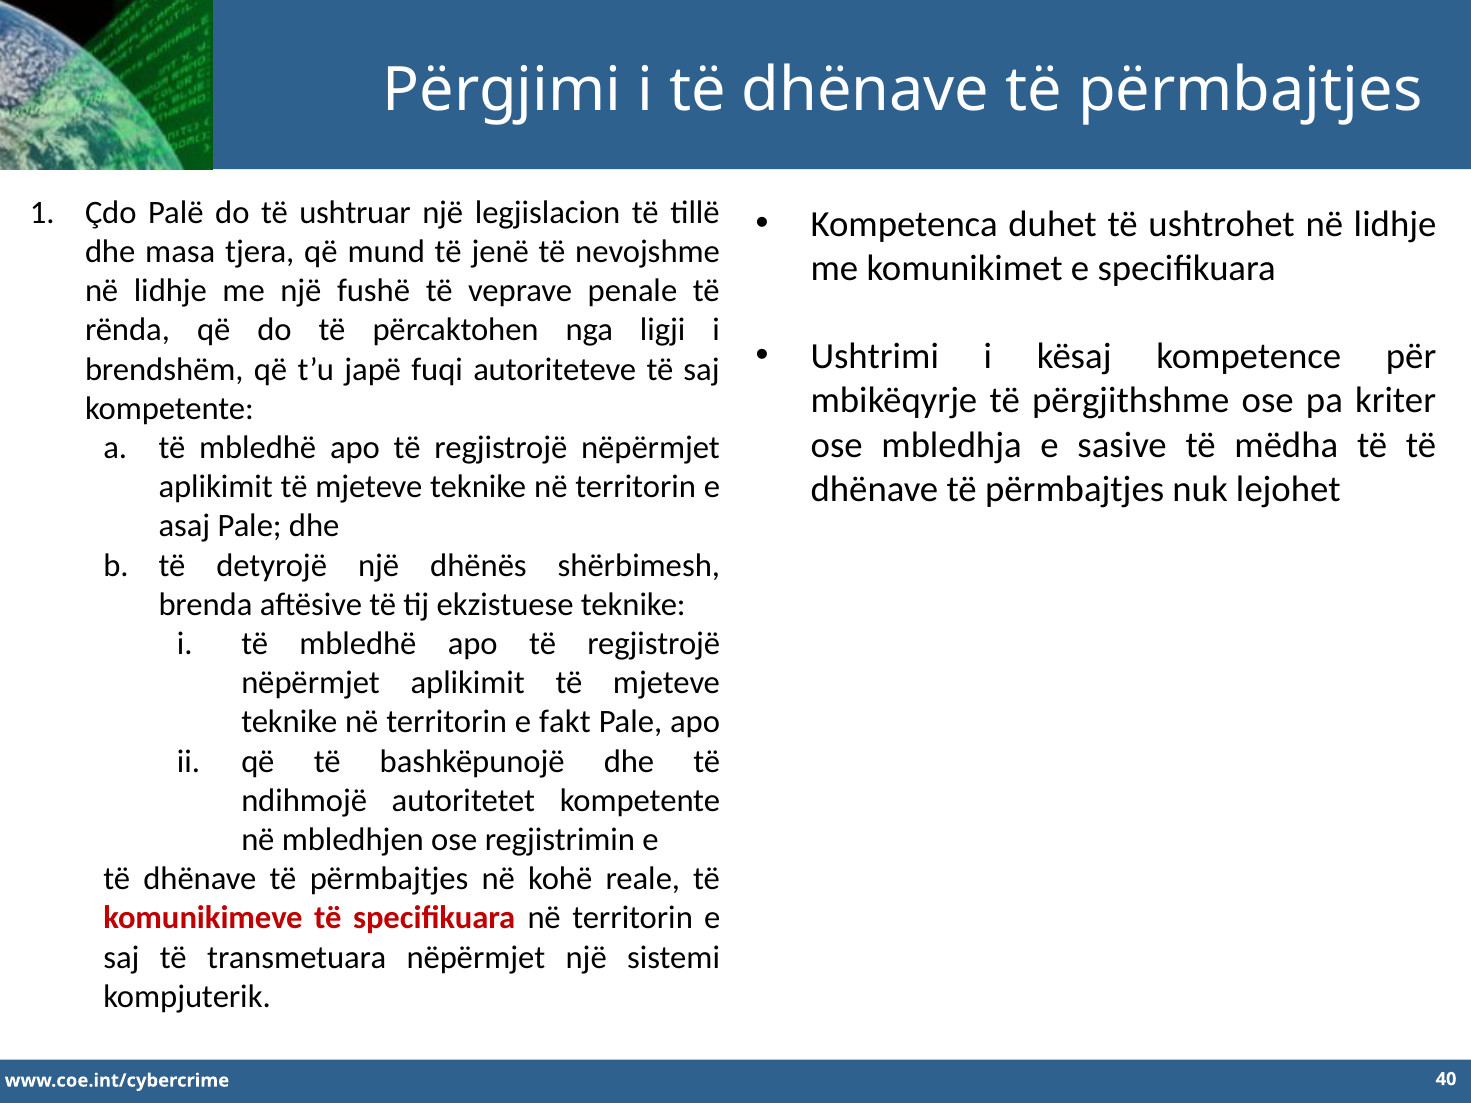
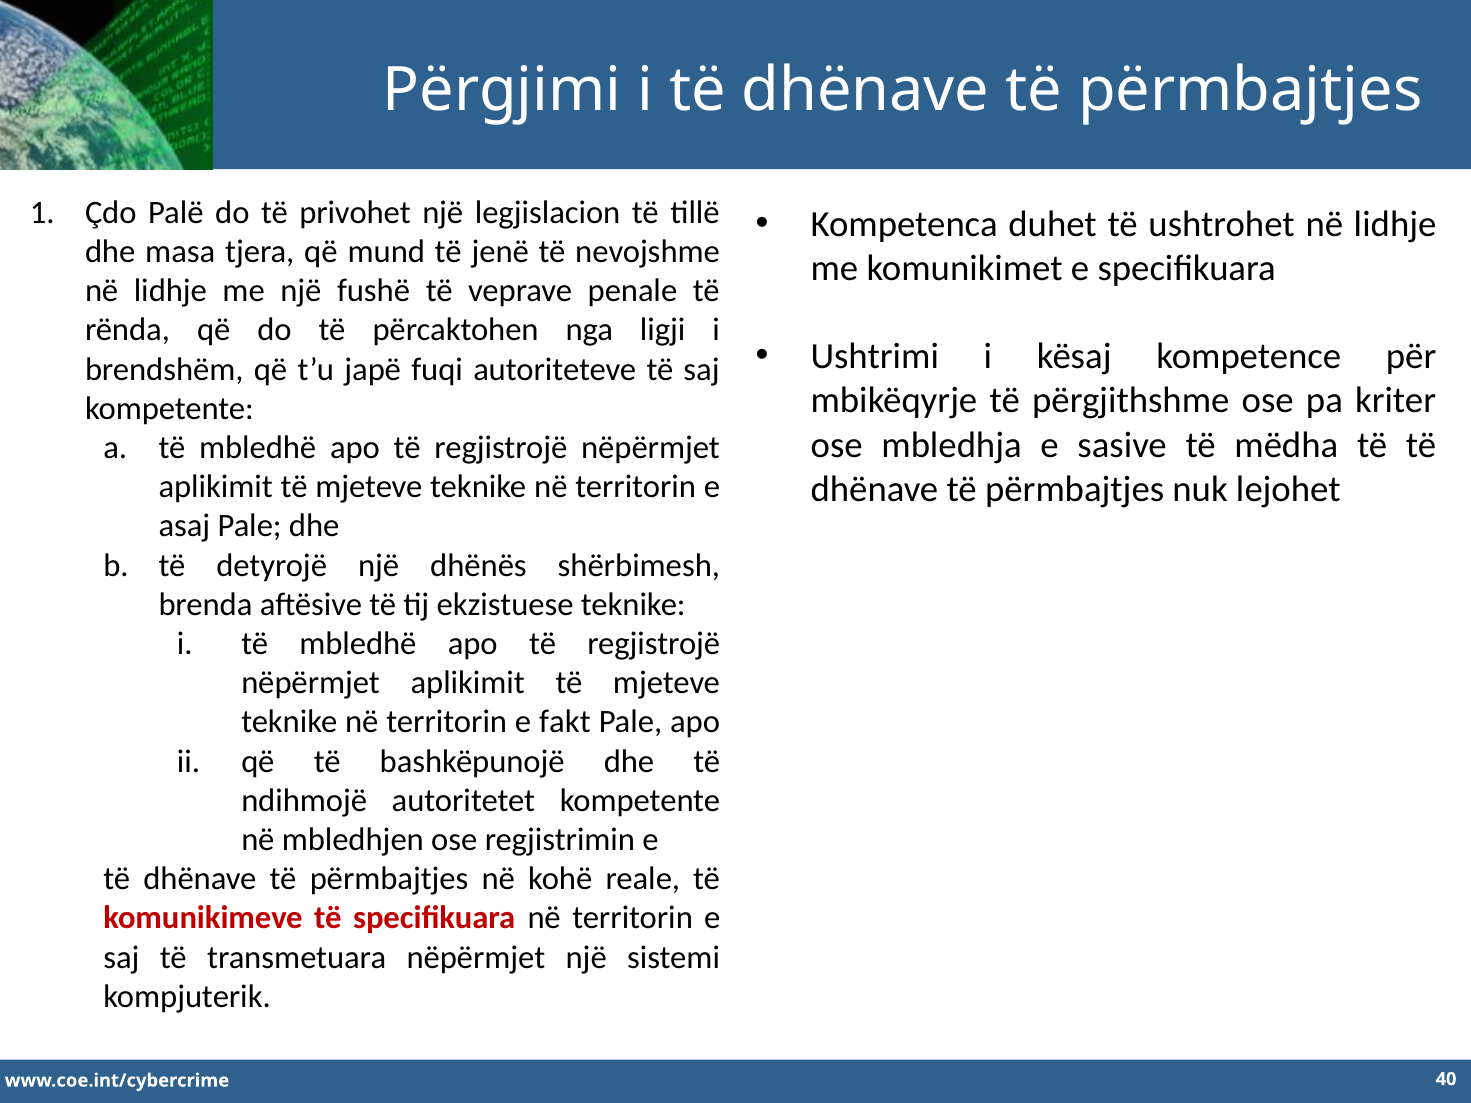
ushtruar: ushtruar -> privohet (355, 213)
